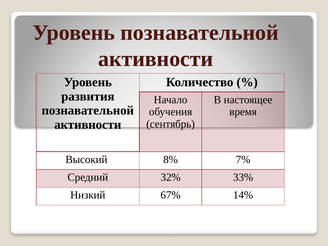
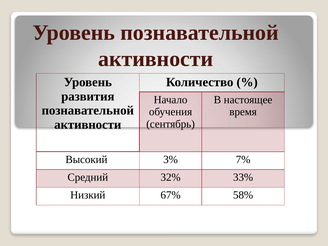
8%: 8% -> 3% (171, 159)
14%: 14% -> 58% (243, 195)
